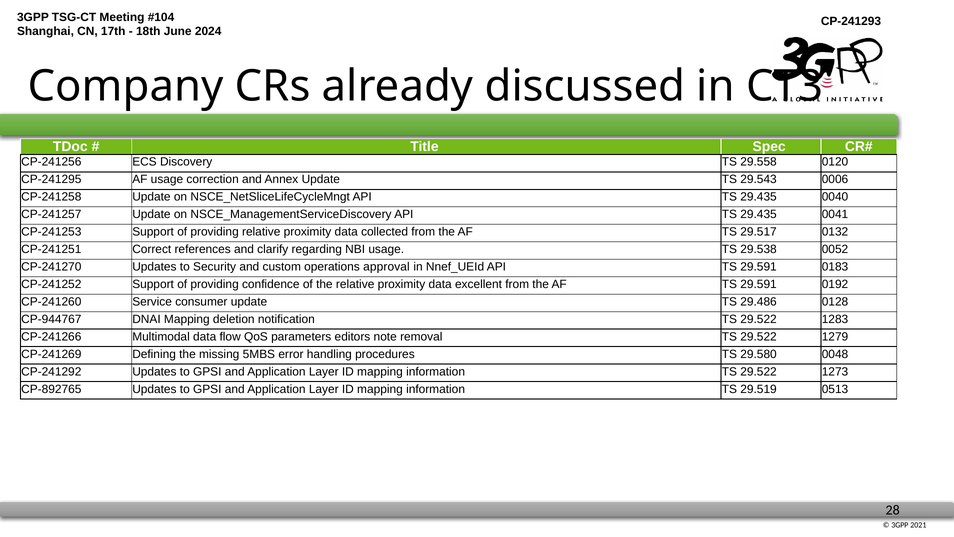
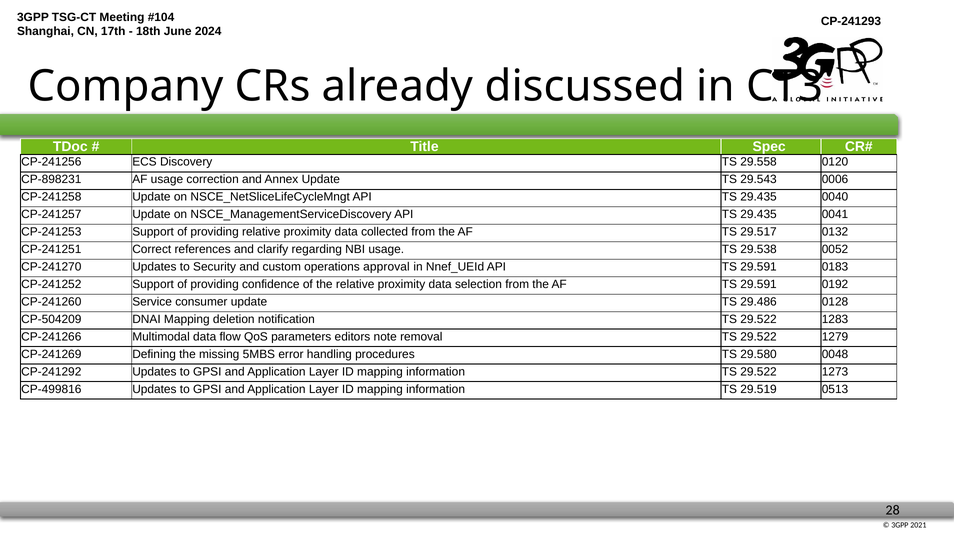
CP-241295: CP-241295 -> CP-898231 (51, 179)
excellent: excellent -> selection (478, 284)
CP-944767: CP-944767 -> CP-504209 (51, 319)
CP-892765: CP-892765 -> CP-499816 (51, 389)
